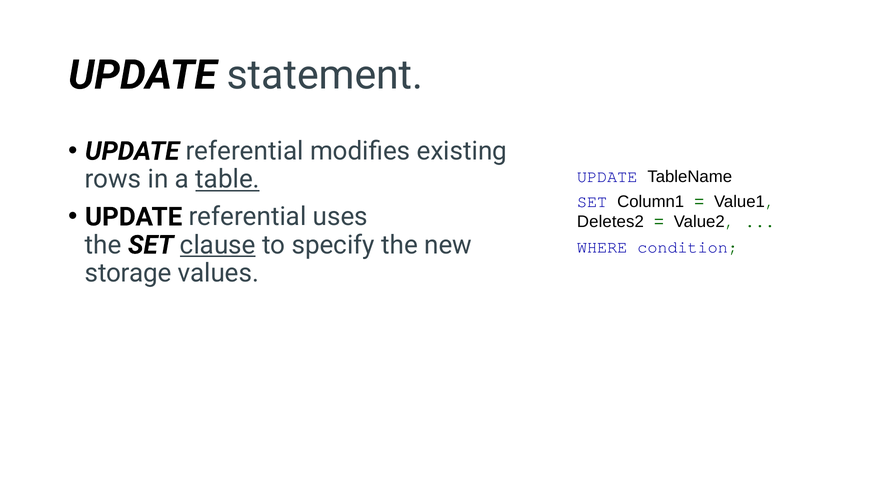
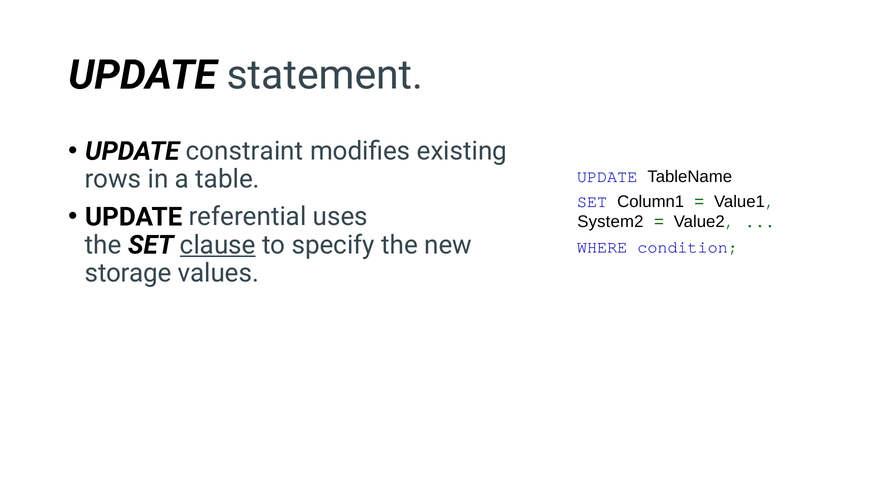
referential: referential -> constraint (245, 151)
table underline: present -> none (228, 179)
Deletes2: Deletes2 -> System2 (610, 222)
